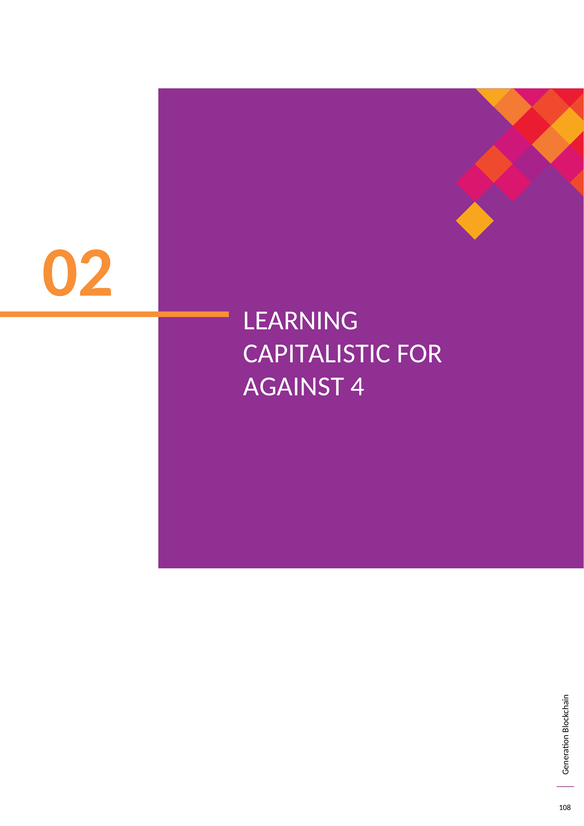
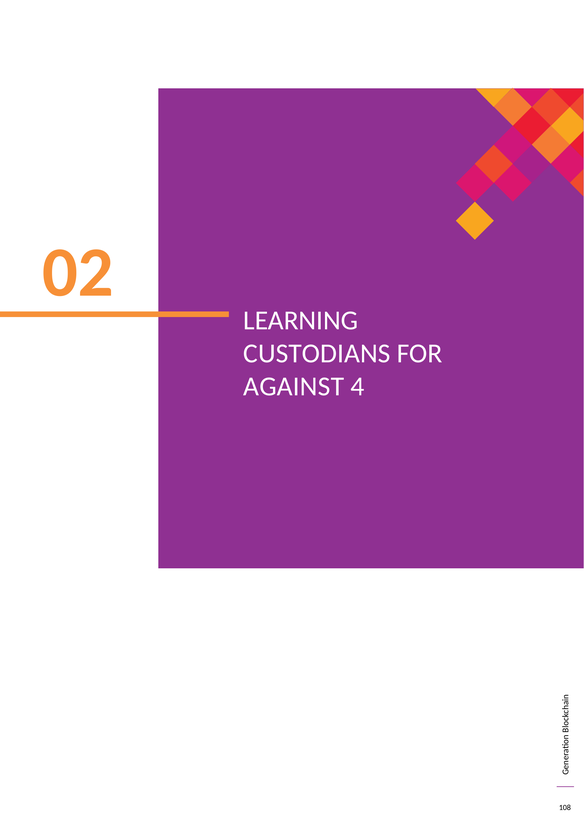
CAPITALISTIC: CAPITALISTIC -> CUSTODIANS (317, 354)
